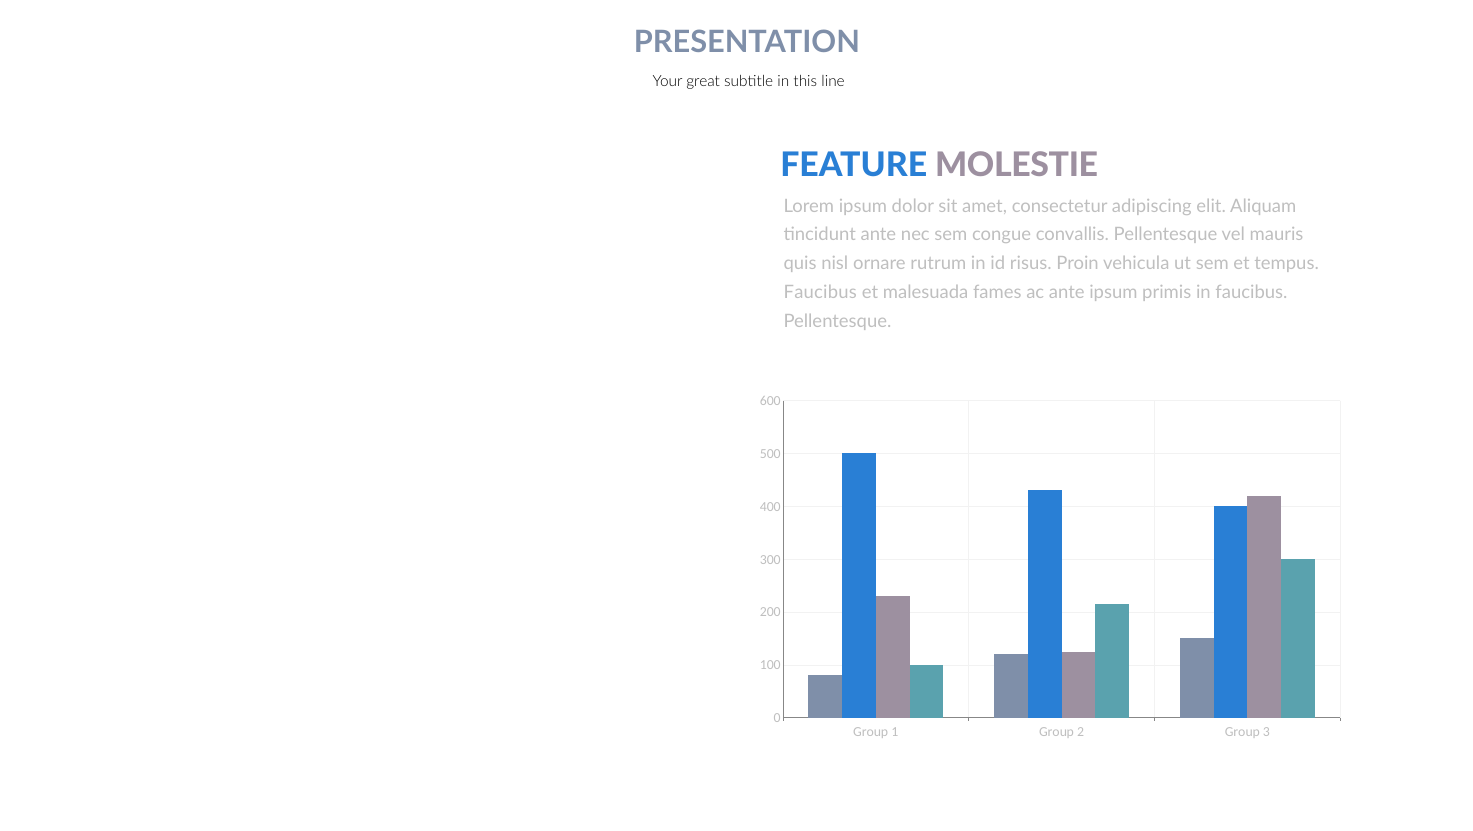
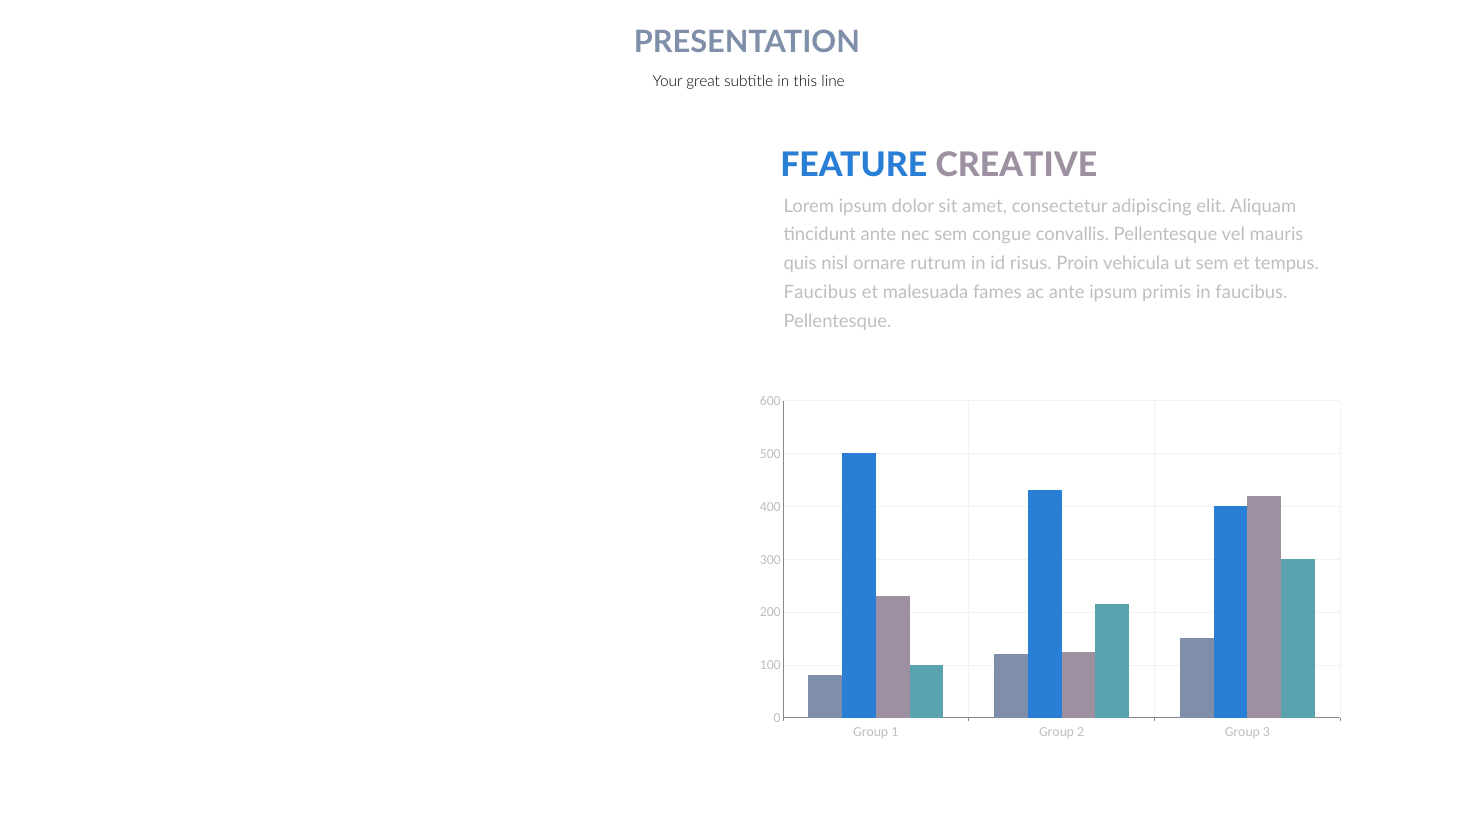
MOLESTIE: MOLESTIE -> CREATIVE (1016, 165)
